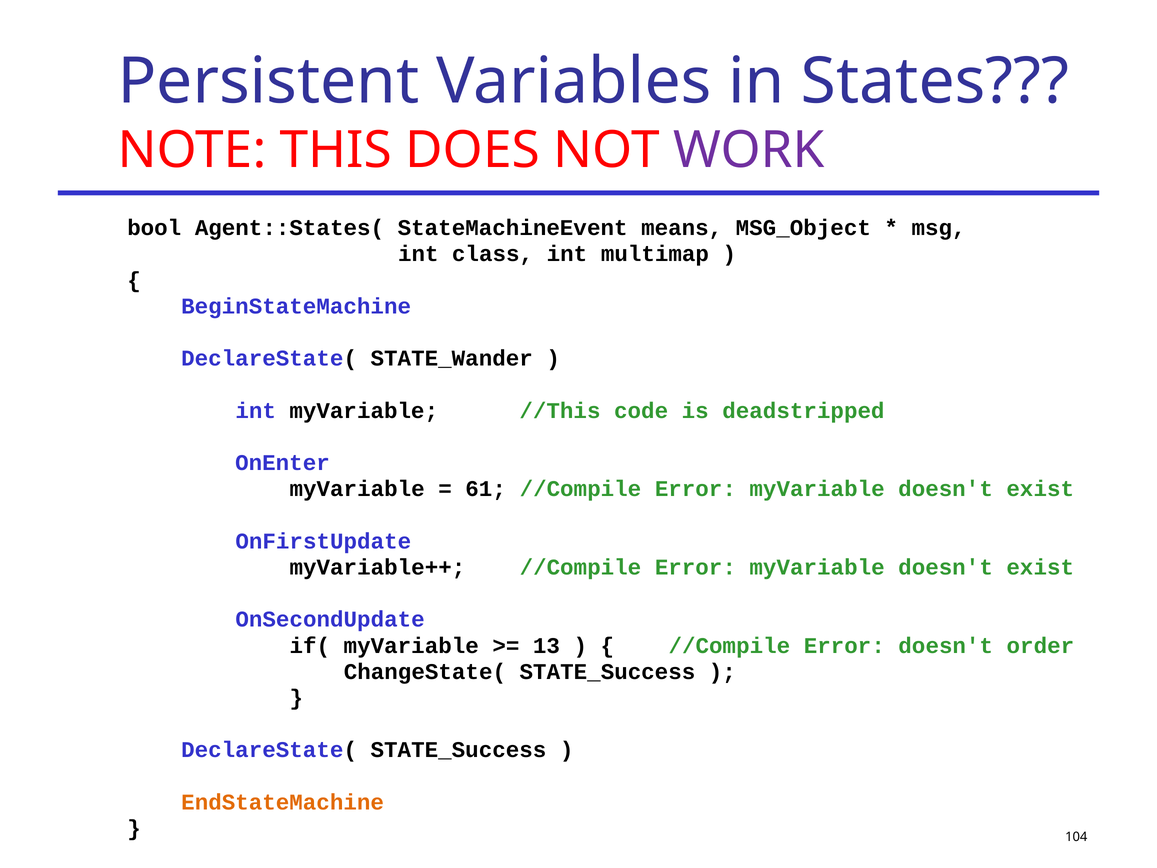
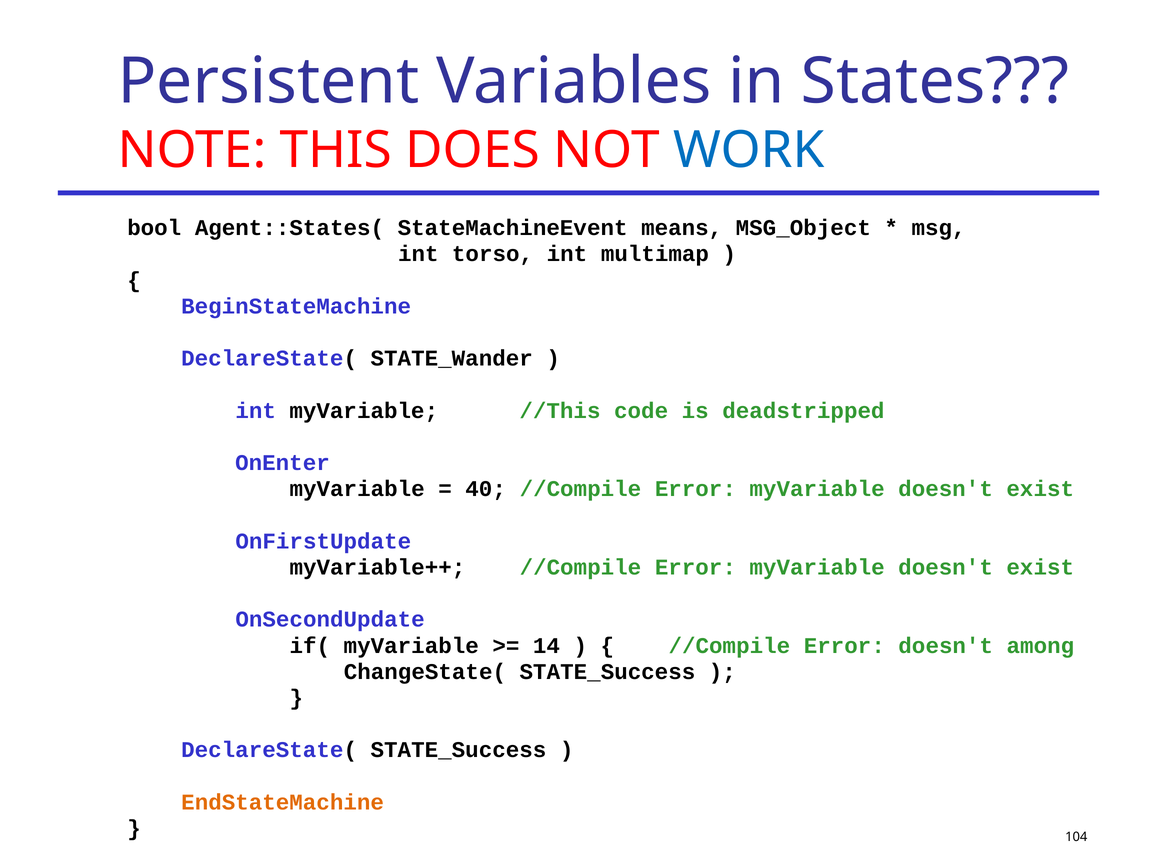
WORK colour: purple -> blue (749, 150)
class: class -> torso (493, 254)
61: 61 -> 40 (486, 489)
13: 13 -> 14 (546, 645)
order: order -> among (1040, 645)
